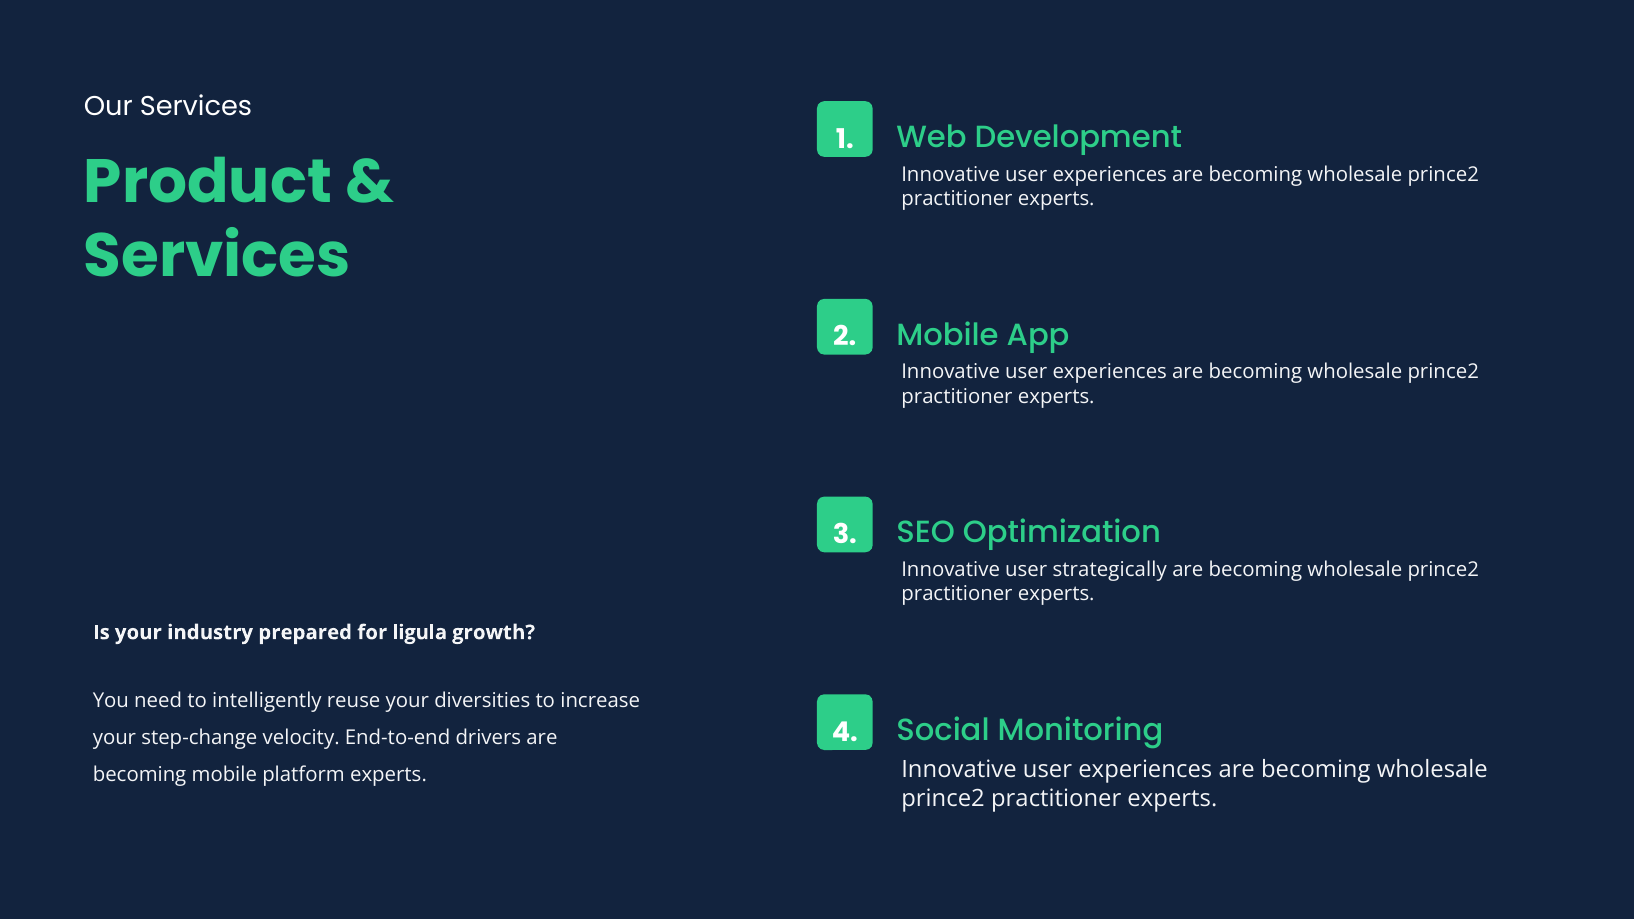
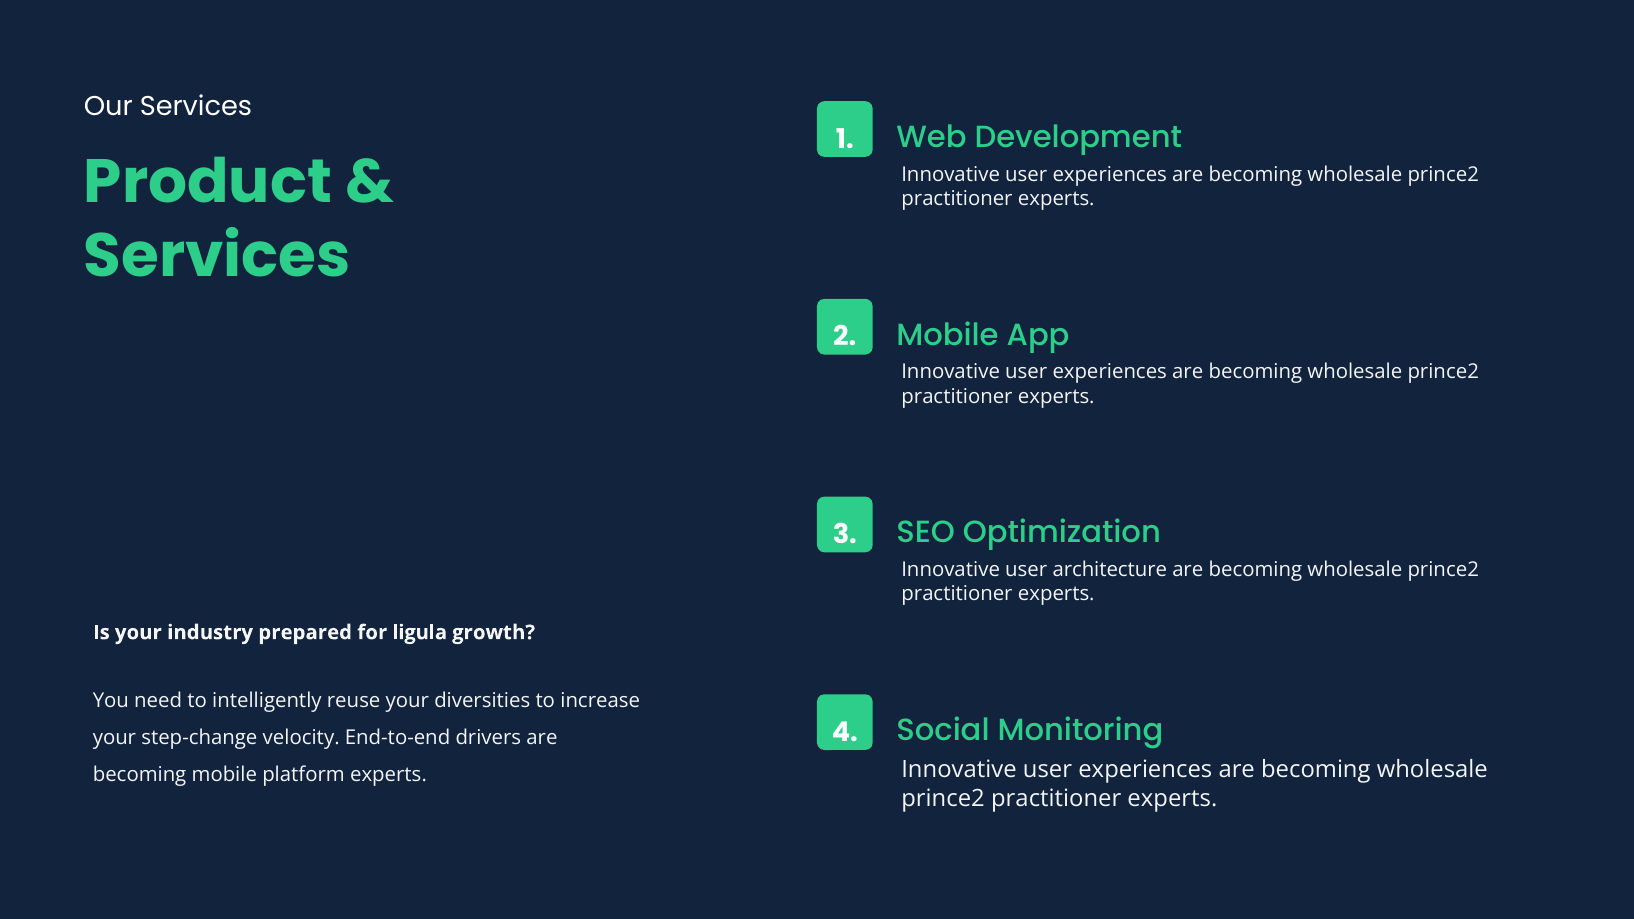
strategically: strategically -> architecture (1110, 570)
